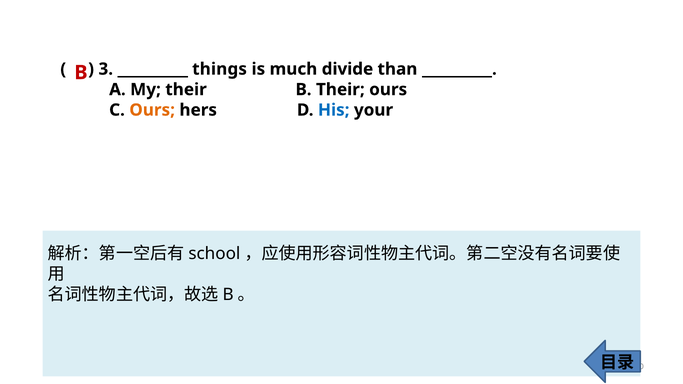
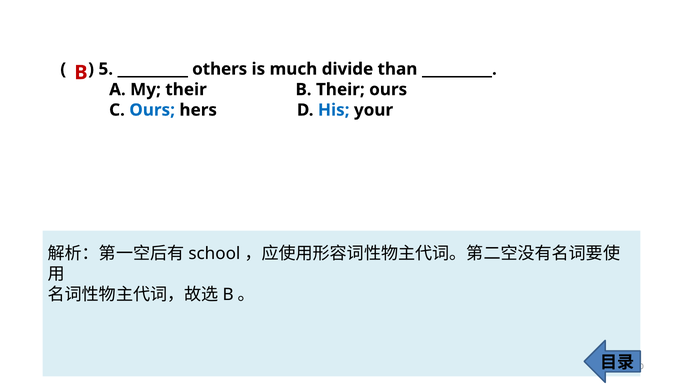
3: 3 -> 5 (106, 69)
things: things -> others (220, 69)
Ours colour: orange -> blue (152, 110)
